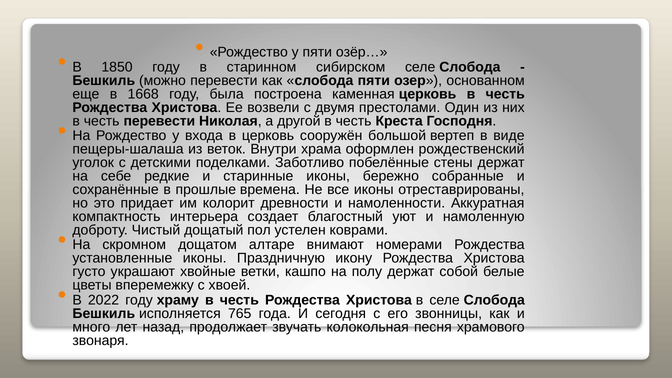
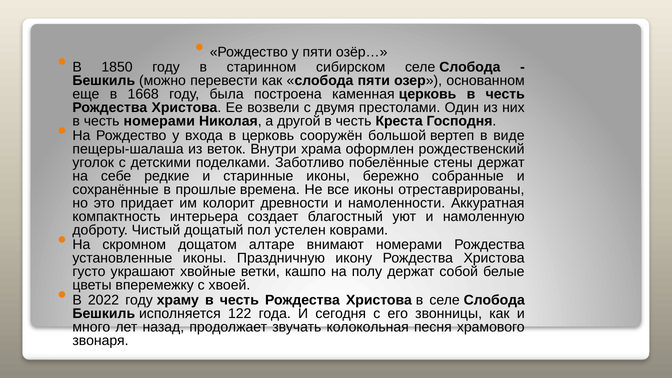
честь перевести: перевести -> номерами (159, 121)
765: 765 -> 122 (240, 313)
